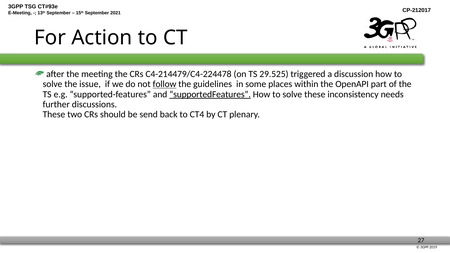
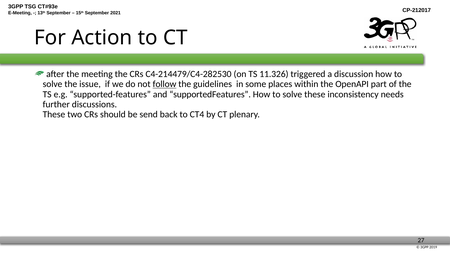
C4-214479/C4-224478: C4-214479/C4-224478 -> C4-214479/C4-282530 (189, 74)
29.525: 29.525 -> 11.326 (274, 74)
supportedFeatures underline: present -> none (210, 94)
